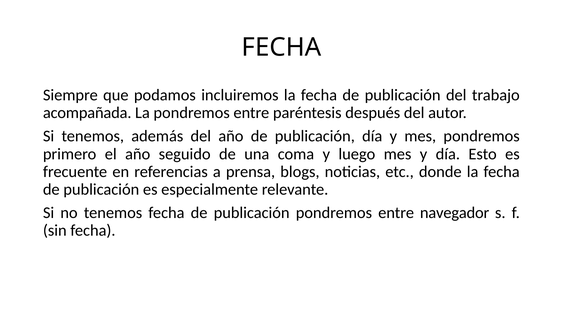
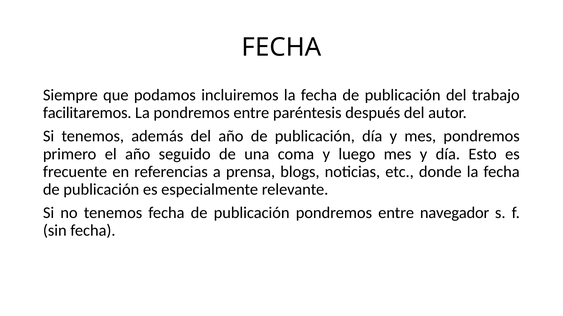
acompañada: acompañada -> facilitaremos (87, 113)
